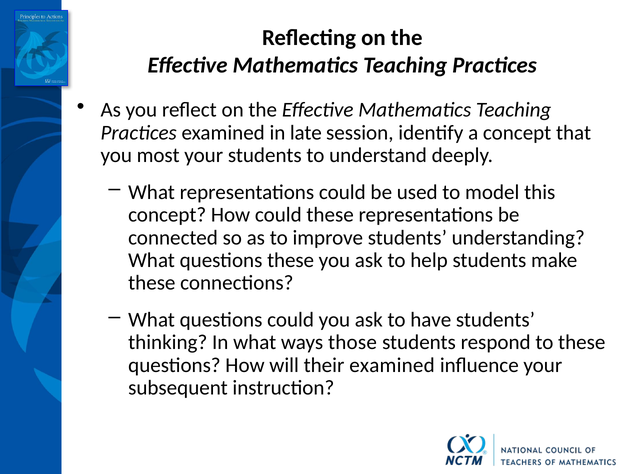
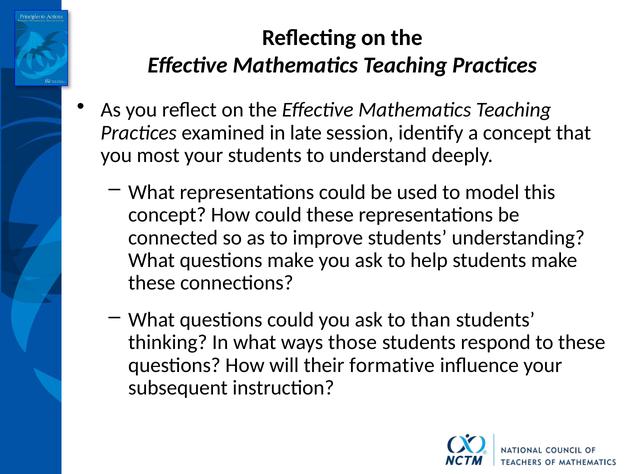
questions these: these -> make (291, 260)
have: have -> than (431, 320)
their examined: examined -> formative (392, 365)
